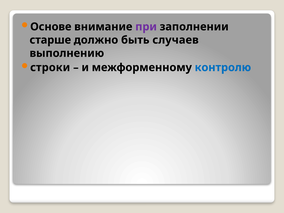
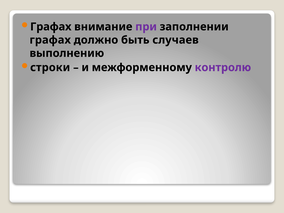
Основе: Основе -> Графах (51, 27)
старше: старше -> графах (50, 40)
контролю colour: blue -> purple (223, 67)
